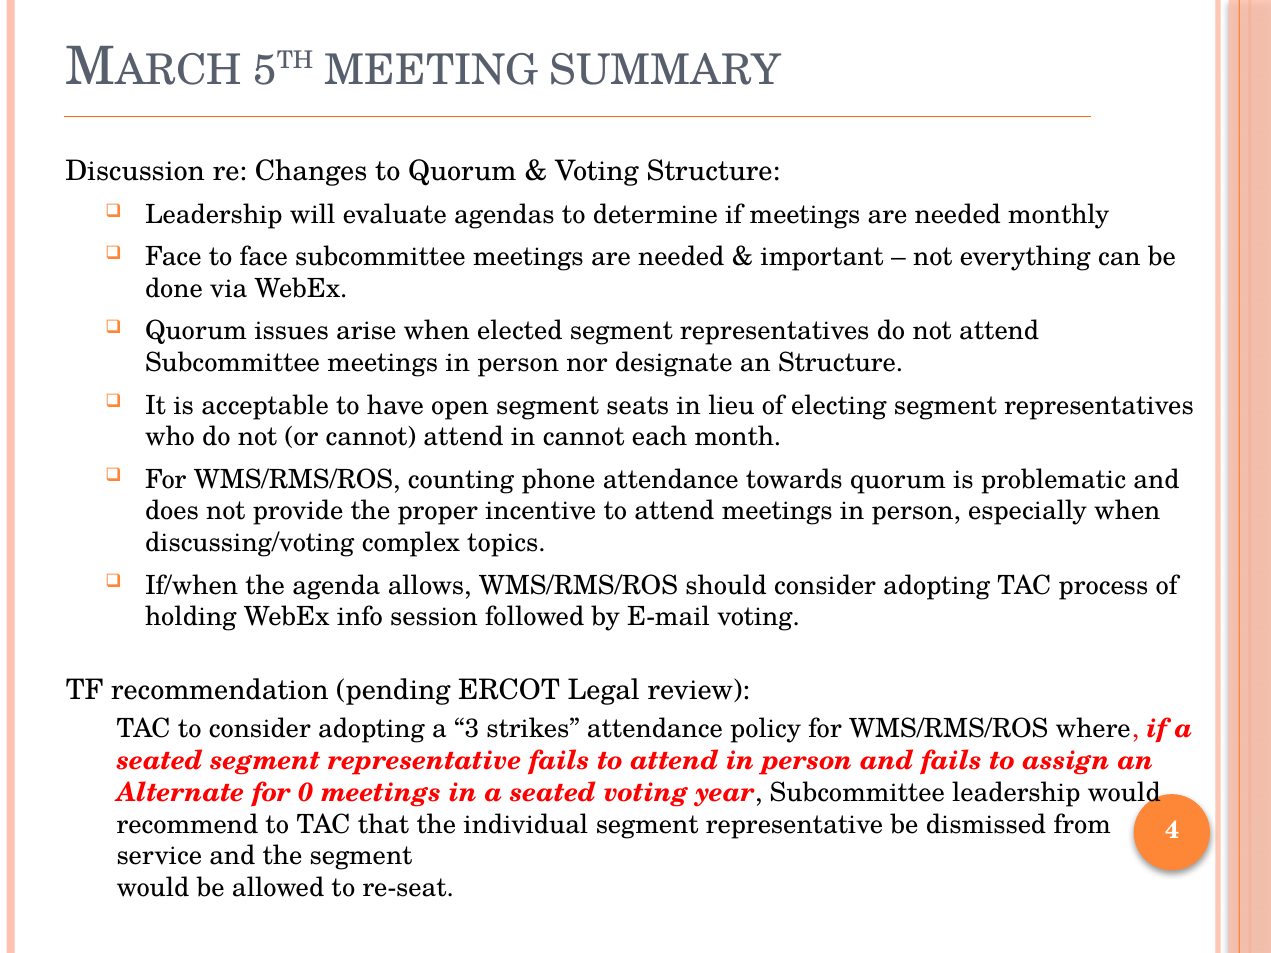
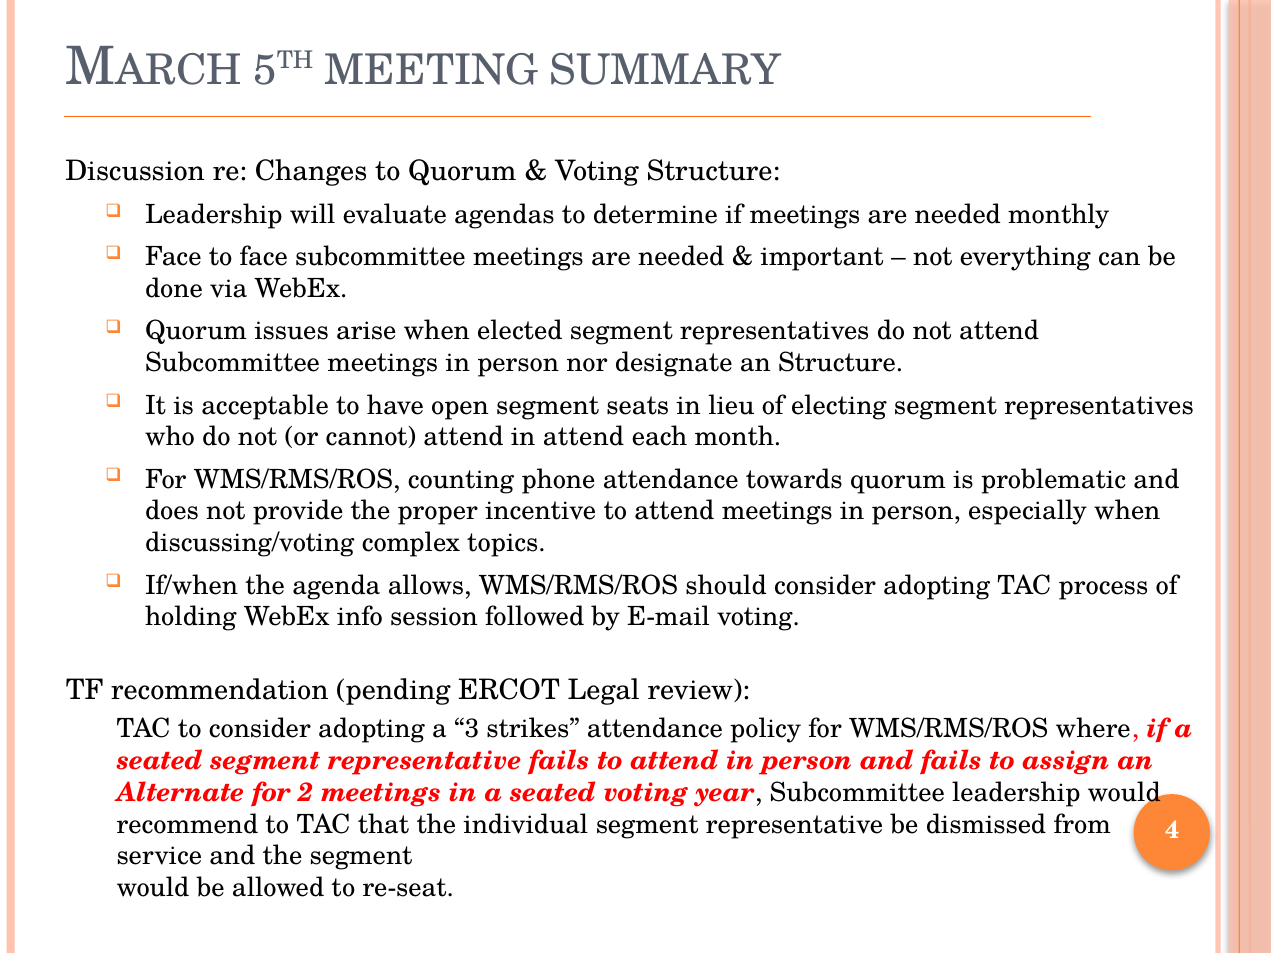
in cannot: cannot -> attend (584, 437)
0: 0 -> 2 (306, 793)
